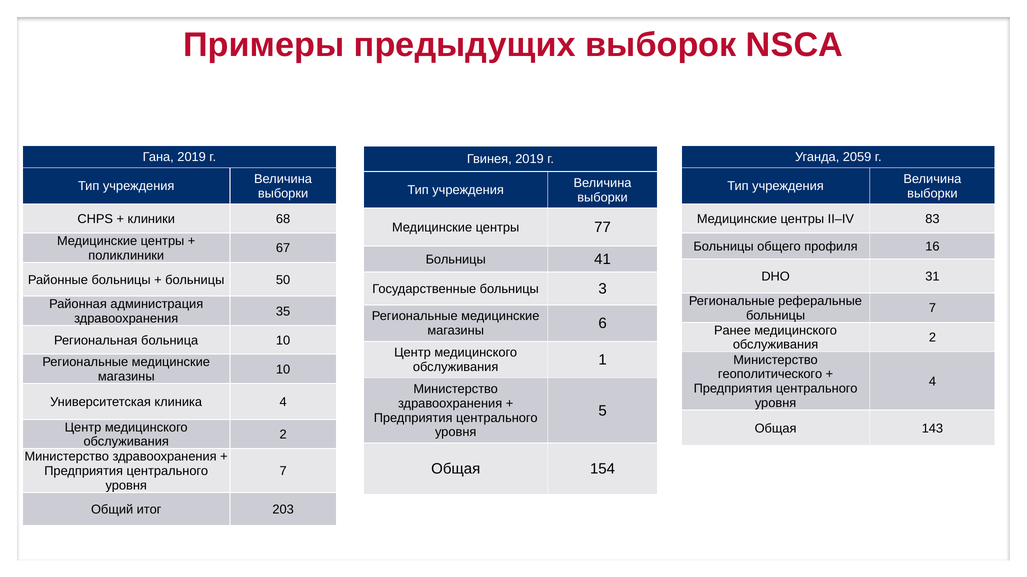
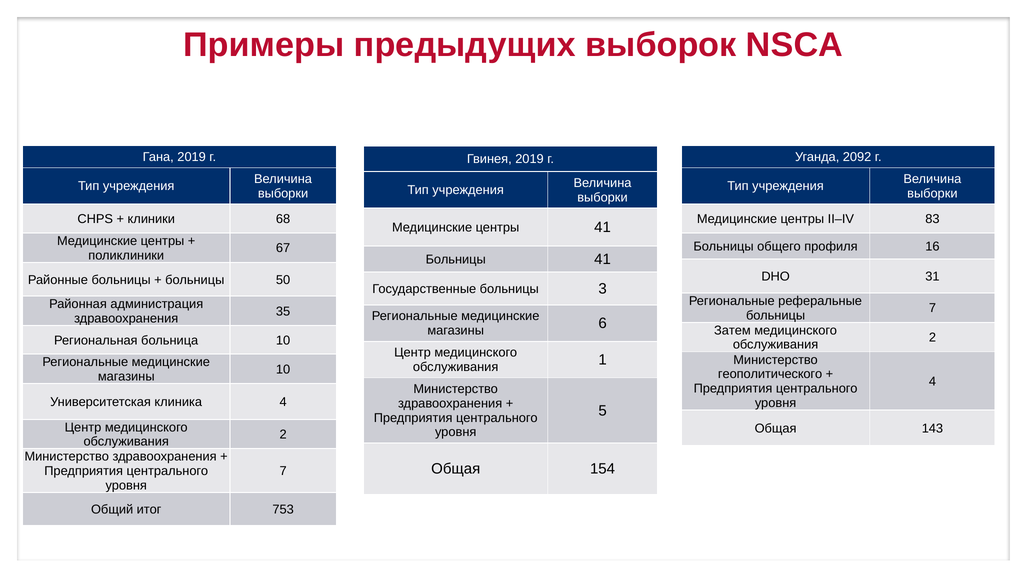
2059: 2059 -> 2092 (857, 157)
центры 77: 77 -> 41 (603, 228)
Ранее: Ранее -> Затем (732, 331)
203: 203 -> 753 (283, 510)
